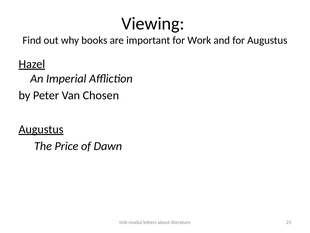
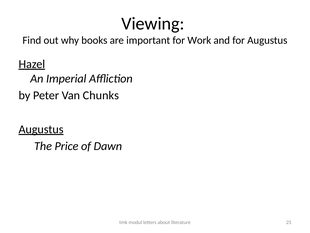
Chosen: Chosen -> Chunks (101, 95)
